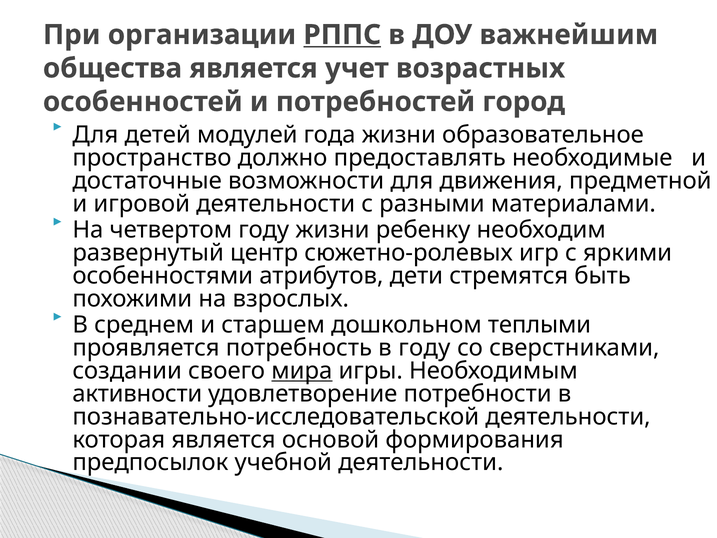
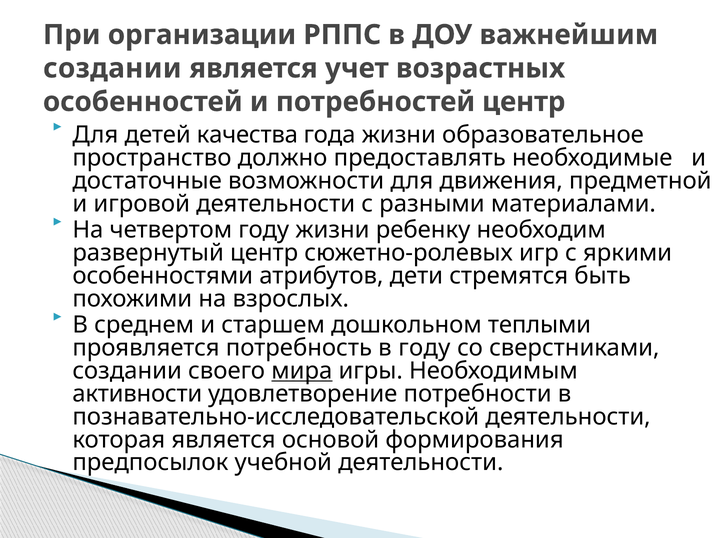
РППС underline: present -> none (342, 35)
общества: общества -> создании (112, 68)
потребностей город: город -> центр (524, 102)
модулей: модулей -> качества (247, 135)
